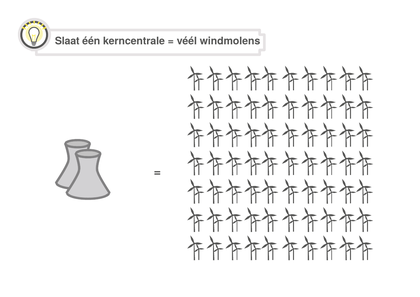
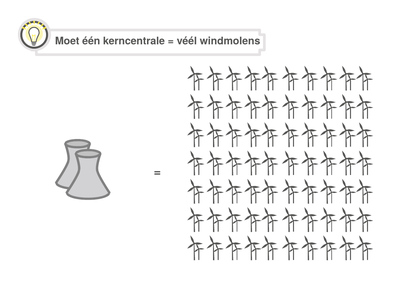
Slaat: Slaat -> Moet (67, 41)
